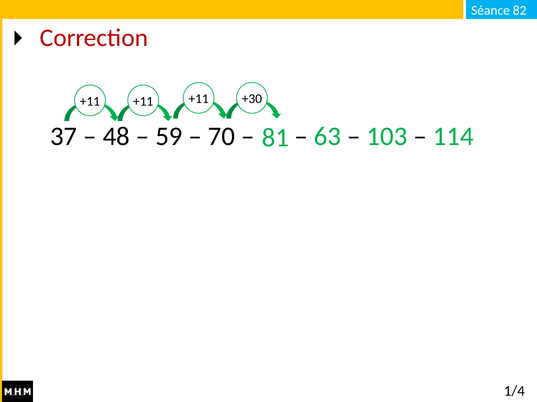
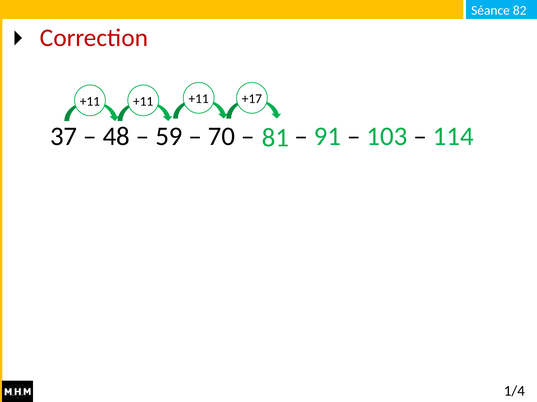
+30: +30 -> +17 (252, 99)
63: 63 -> 91 (328, 137)
